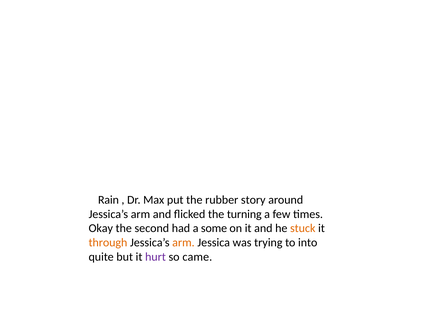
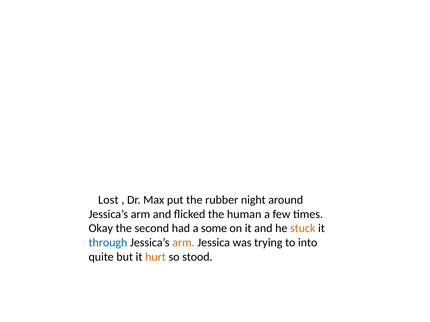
Rain: Rain -> Lost (108, 200)
story: story -> night (253, 200)
turning: turning -> human (244, 214)
through colour: orange -> blue (108, 243)
hurt colour: purple -> orange (155, 257)
came: came -> stood (197, 257)
